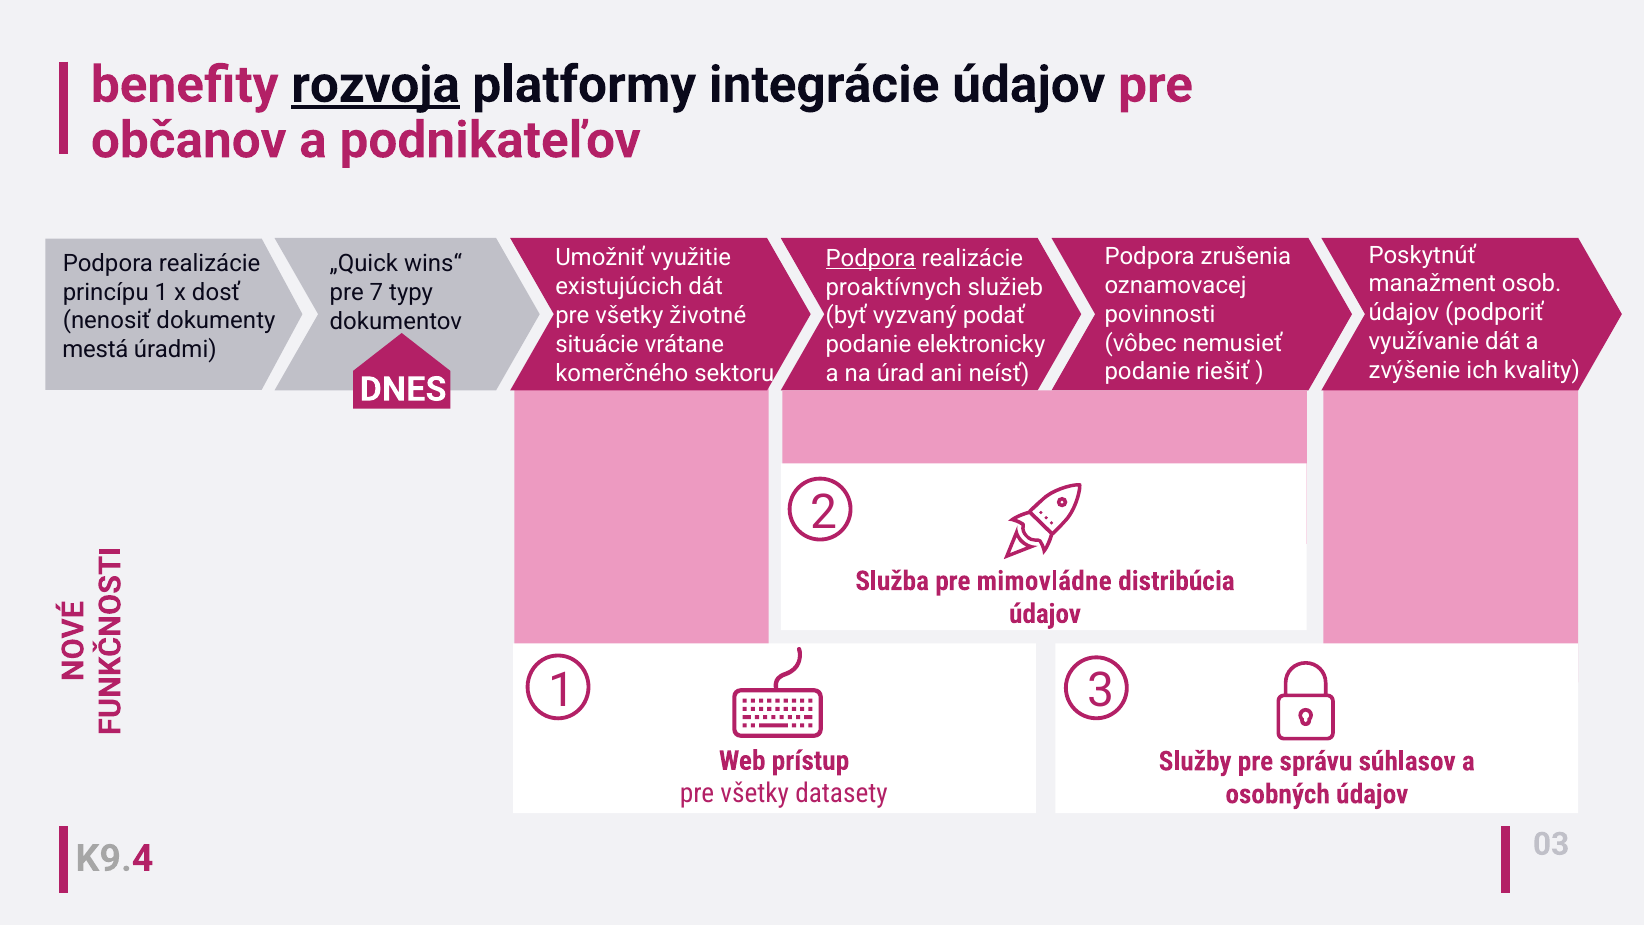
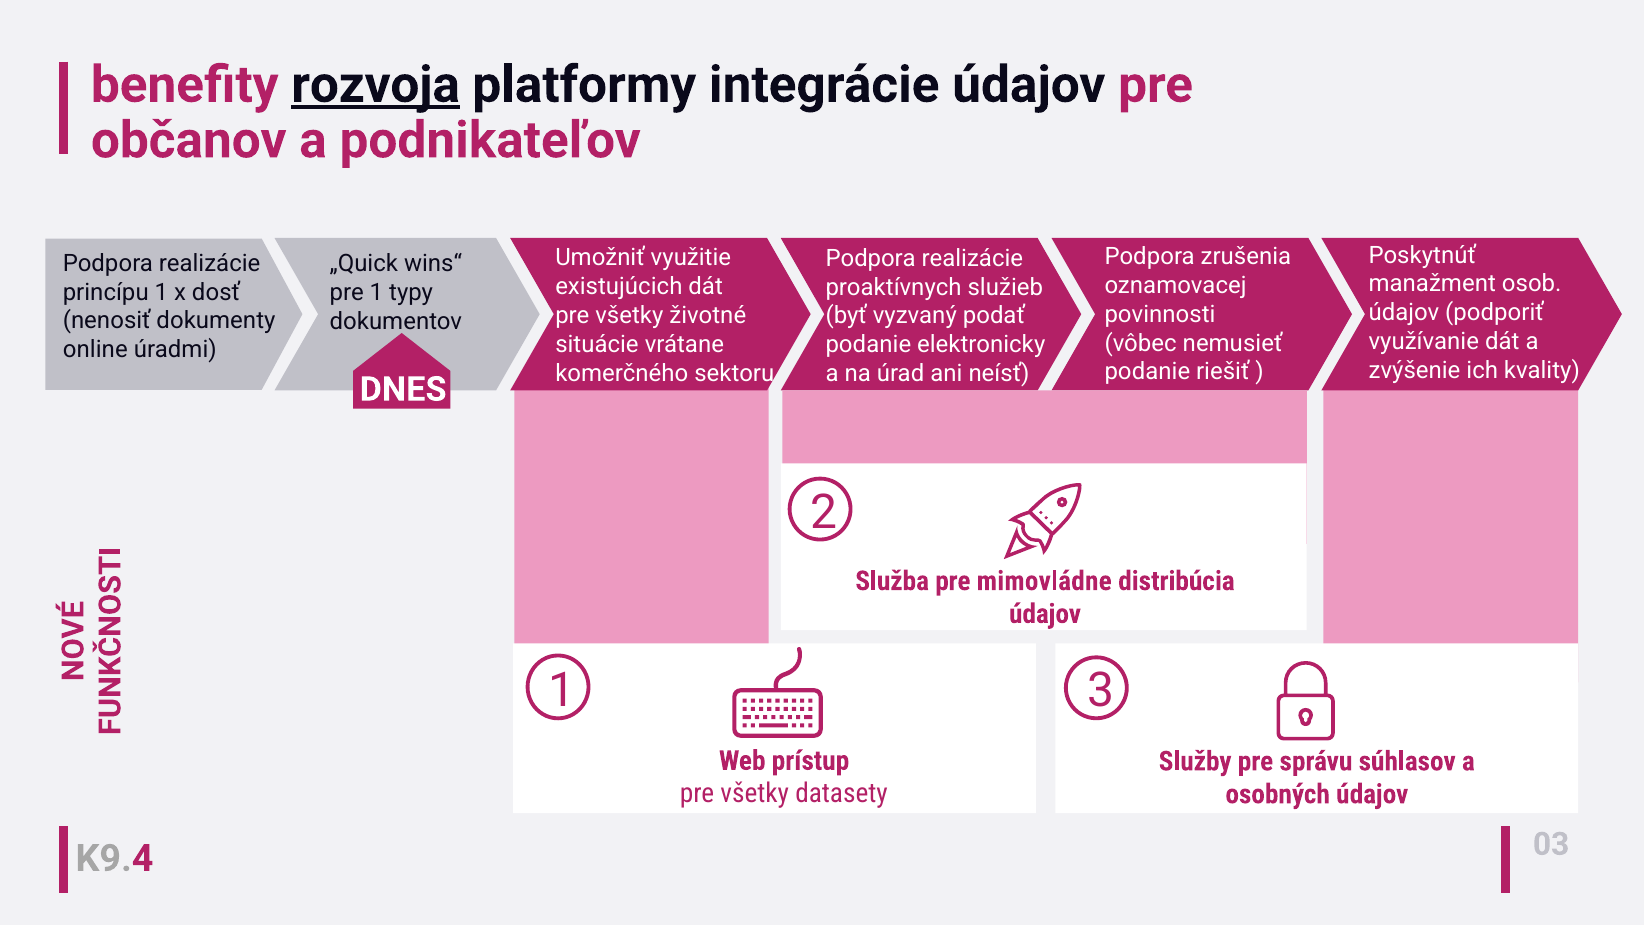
Podpora underline: present -> none (871, 258)
pre 7: 7 -> 1 (376, 293)
mestá: mestá -> online (95, 350)
